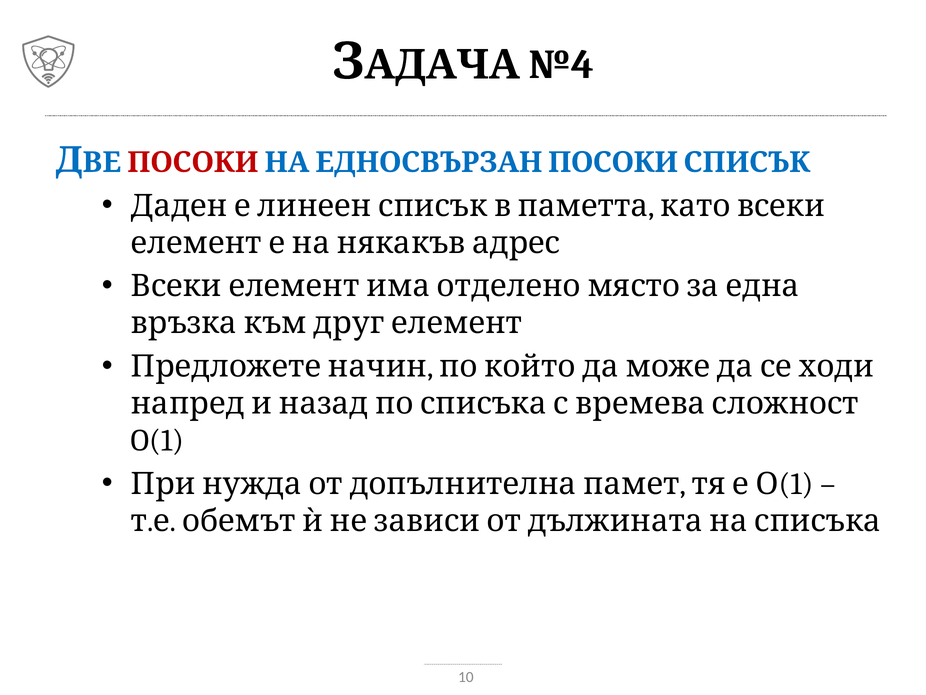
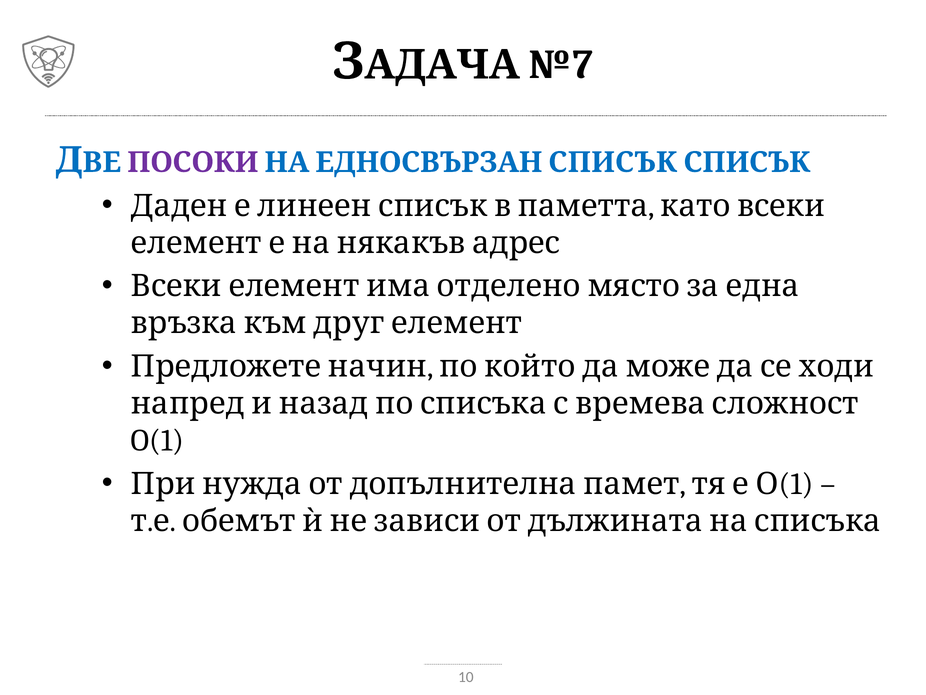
№4: №4 -> №7 (561, 65)
ПОСОКИ colour: red -> purple (193, 162)
ЕДНОСВЪРЗАН ПОСОКИ: ПОСОКИ -> СПИСЪК (613, 162)
